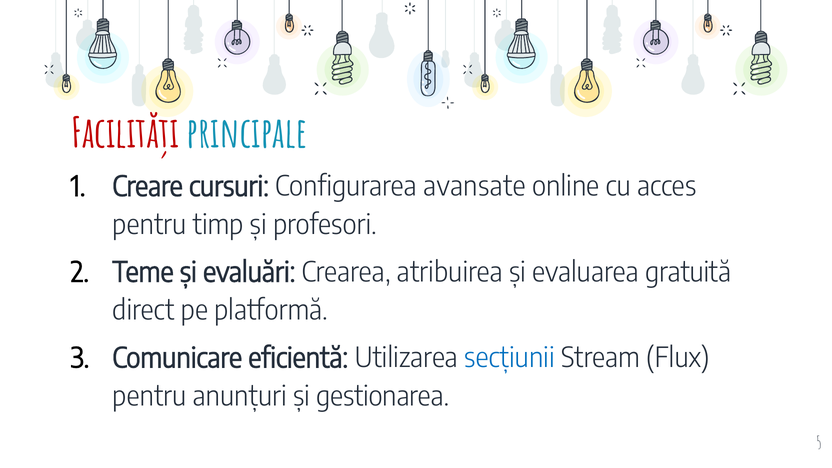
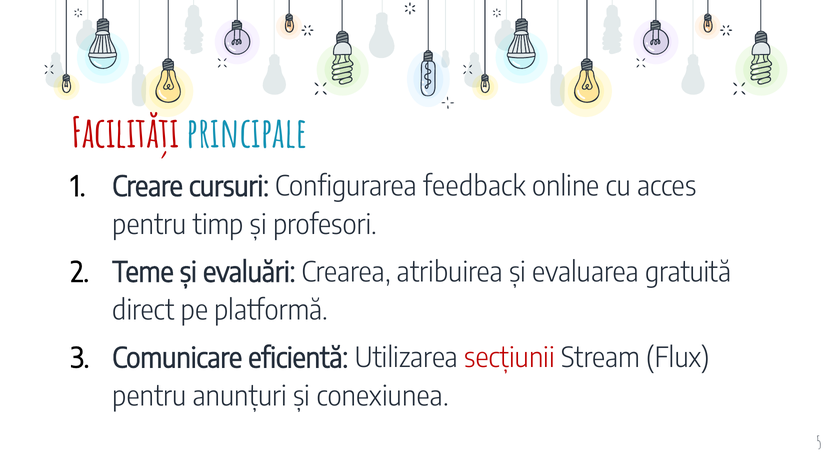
avansate: avansate -> feedback (474, 187)
secțiunii colour: blue -> red (510, 358)
gestionarea: gestionarea -> conexiunea (383, 397)
